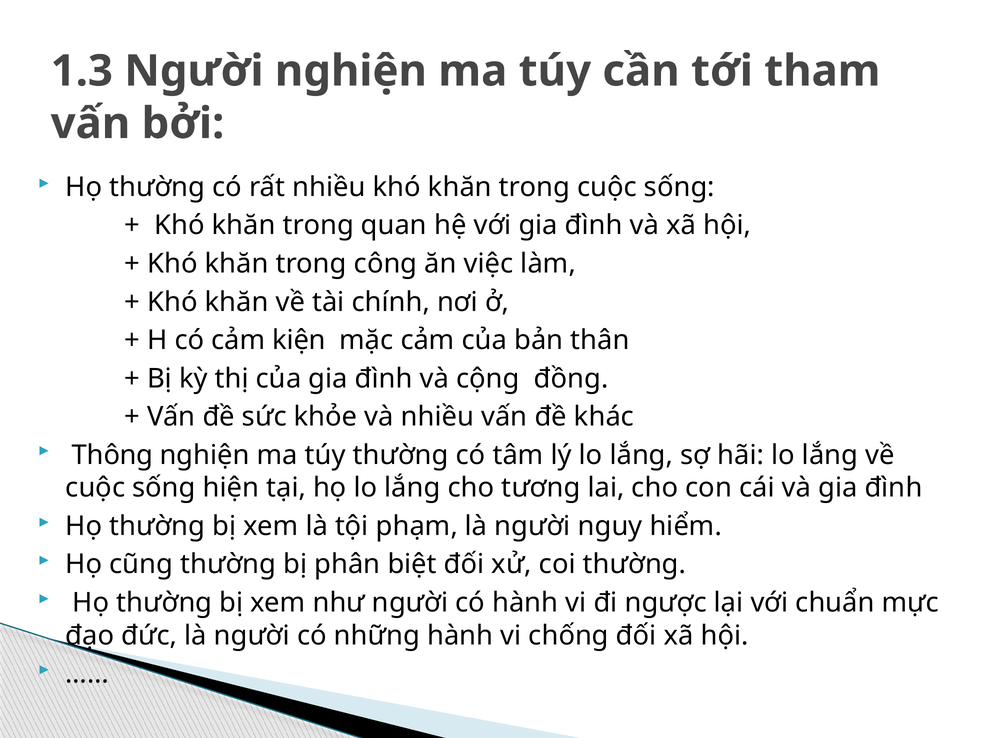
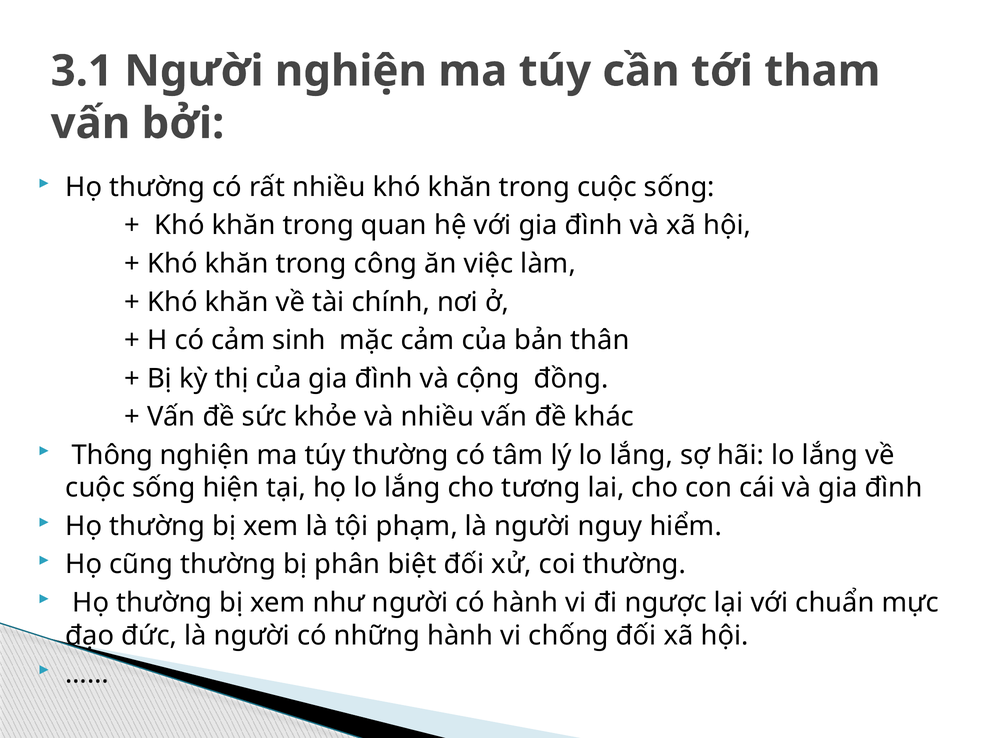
1.3: 1.3 -> 3.1 (82, 71)
kiện: kiện -> sinh (299, 340)
